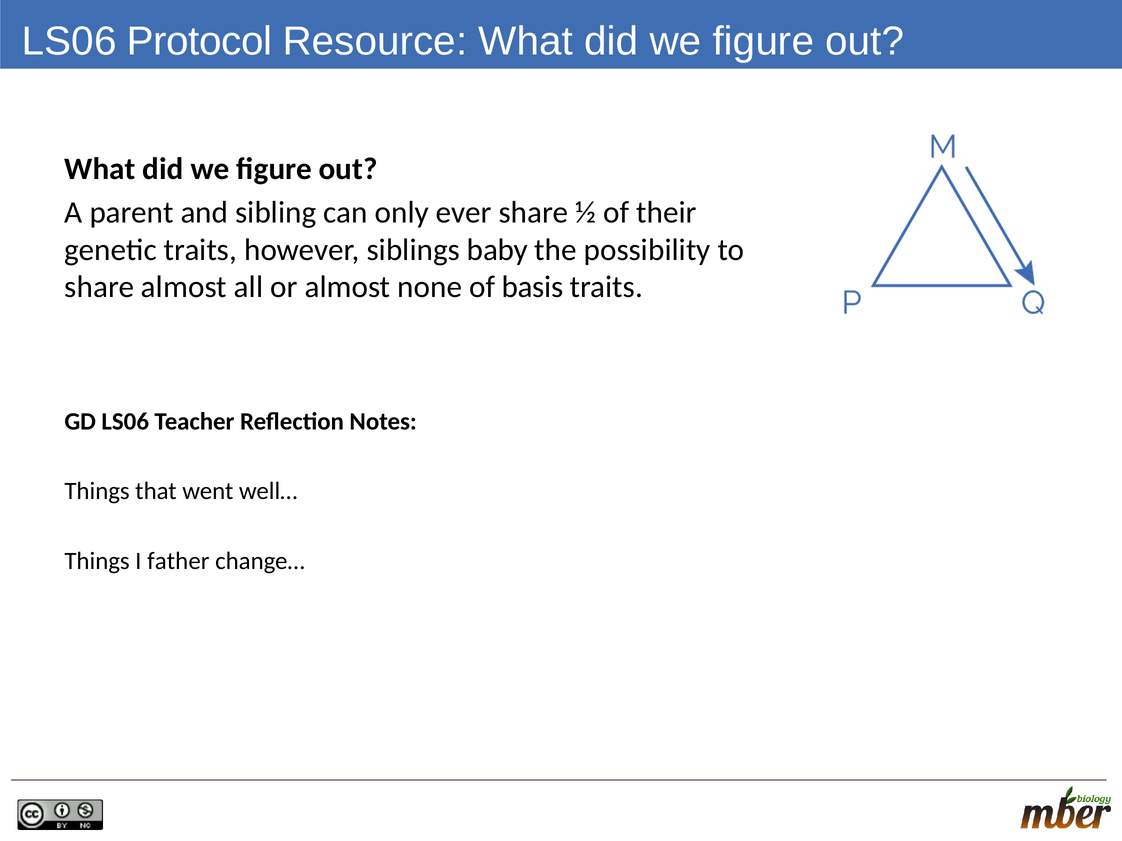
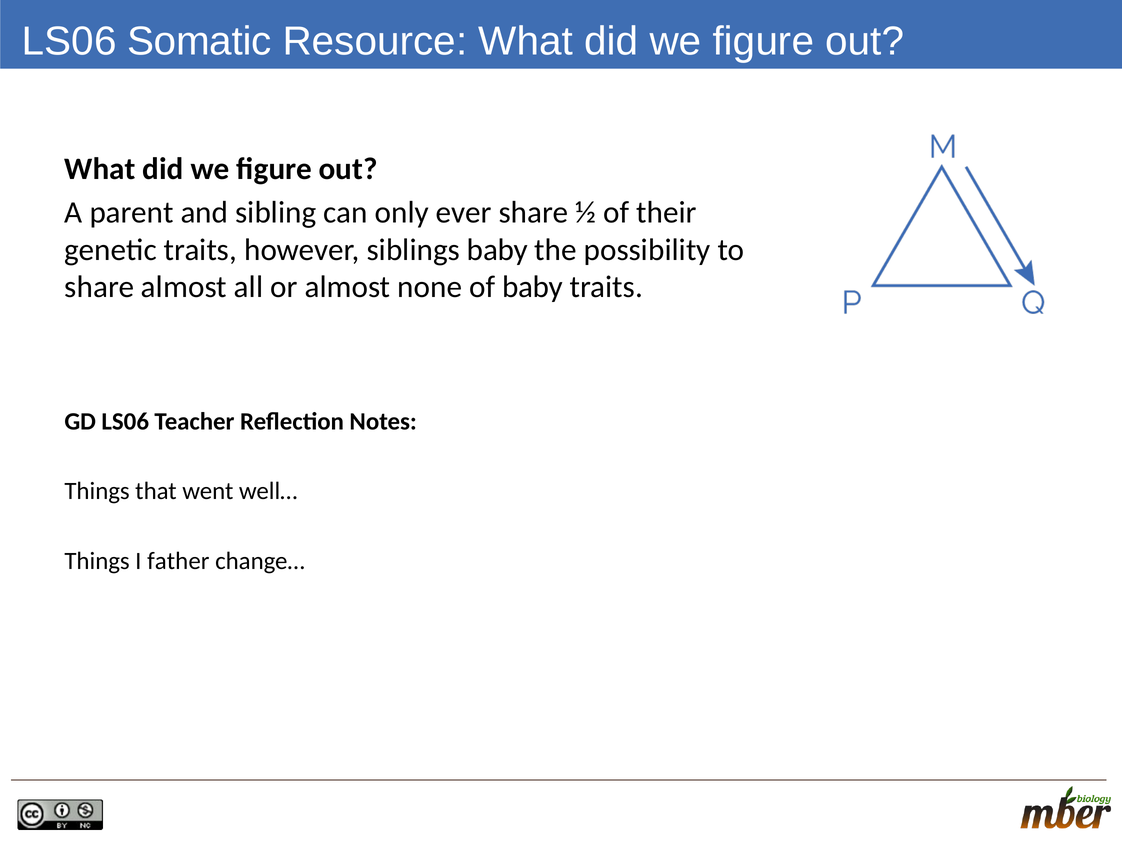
Protocol: Protocol -> Somatic (199, 41)
of basis: basis -> baby (533, 287)
